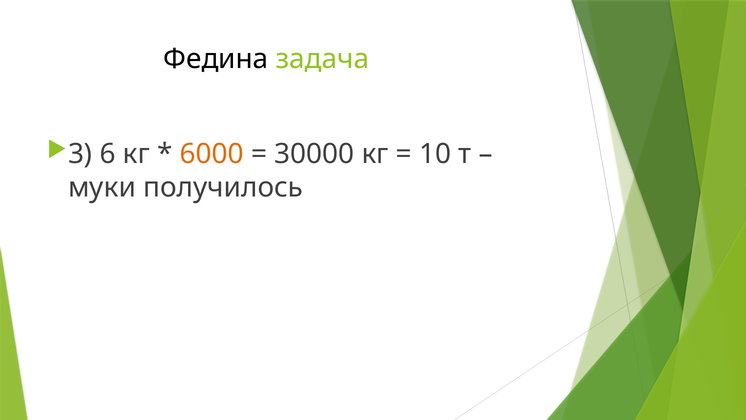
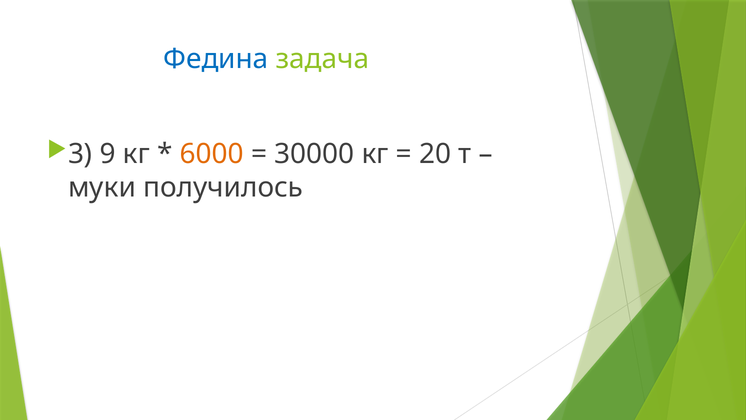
Федина colour: black -> blue (216, 59)
6: 6 -> 9 (108, 154)
10: 10 -> 20 (435, 154)
